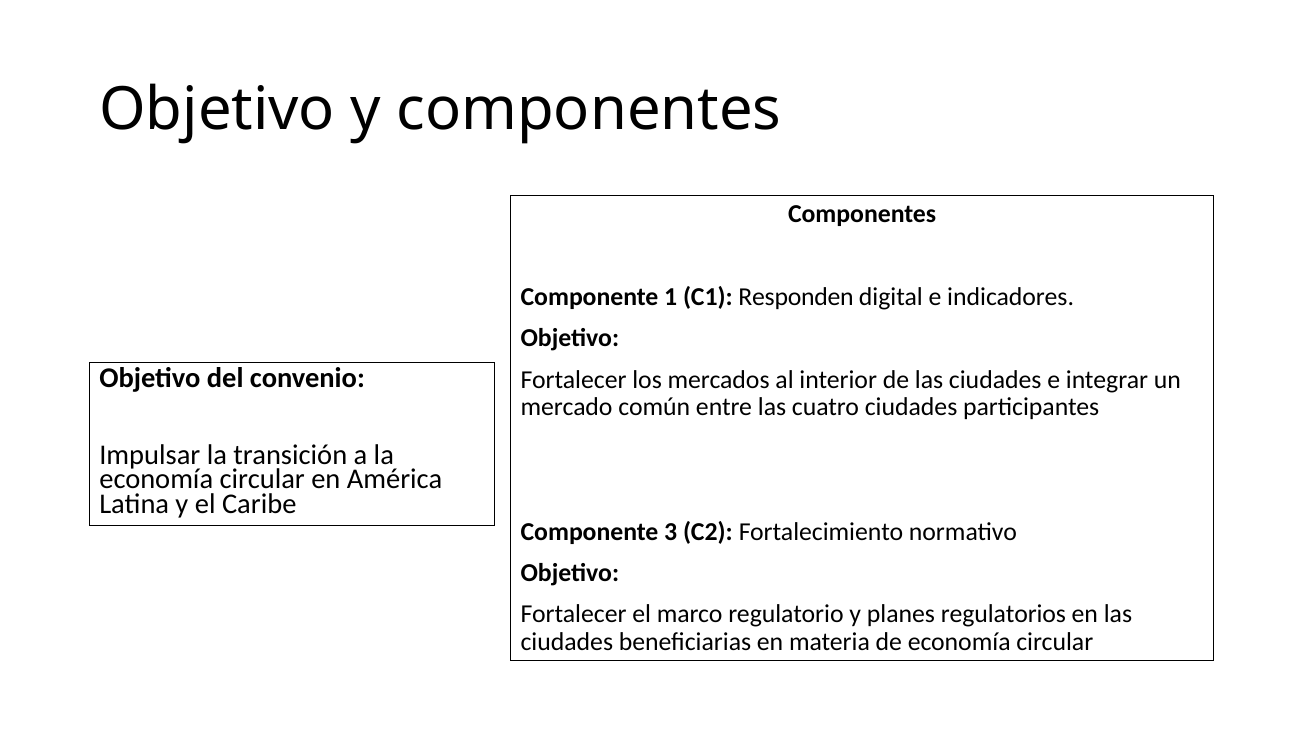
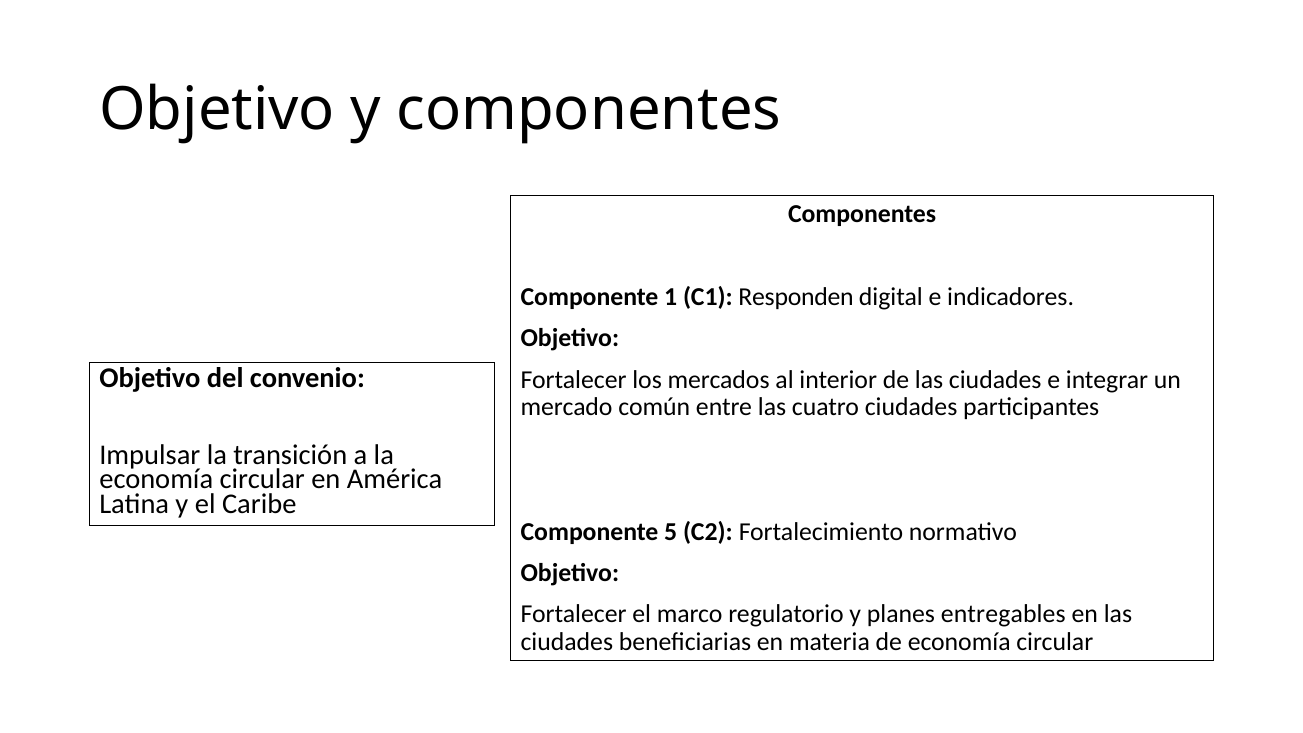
3: 3 -> 5 (671, 532)
regulatorios: regulatorios -> entregables (1003, 614)
